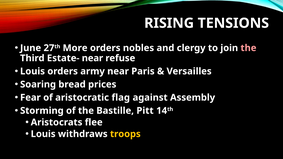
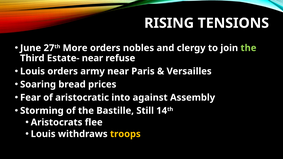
the colour: pink -> light green (248, 48)
flag: flag -> into (121, 98)
Pitt: Pitt -> Still (145, 111)
